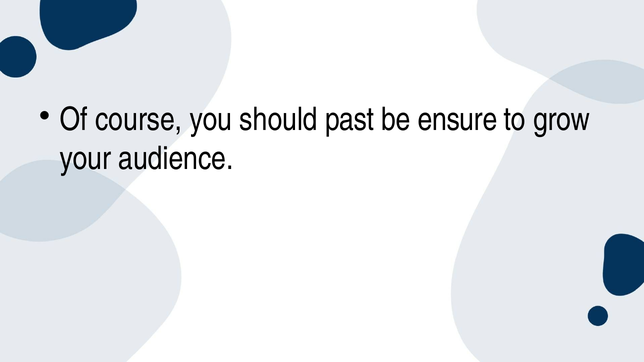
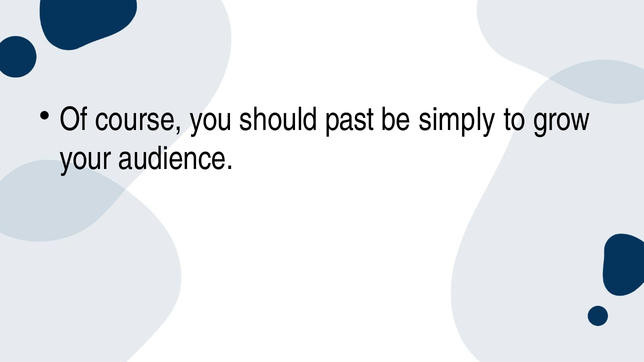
ensure: ensure -> simply (457, 120)
